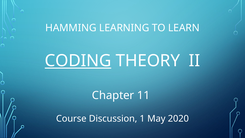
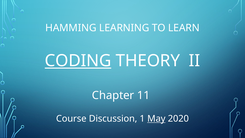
May underline: none -> present (156, 118)
